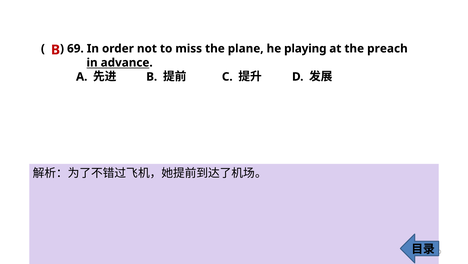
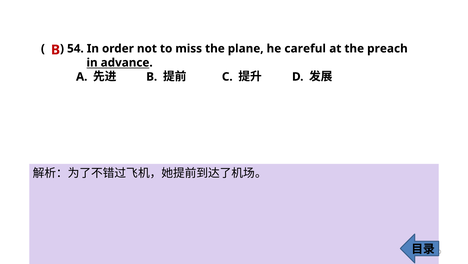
69: 69 -> 54 (75, 48)
playing: playing -> careful (305, 48)
